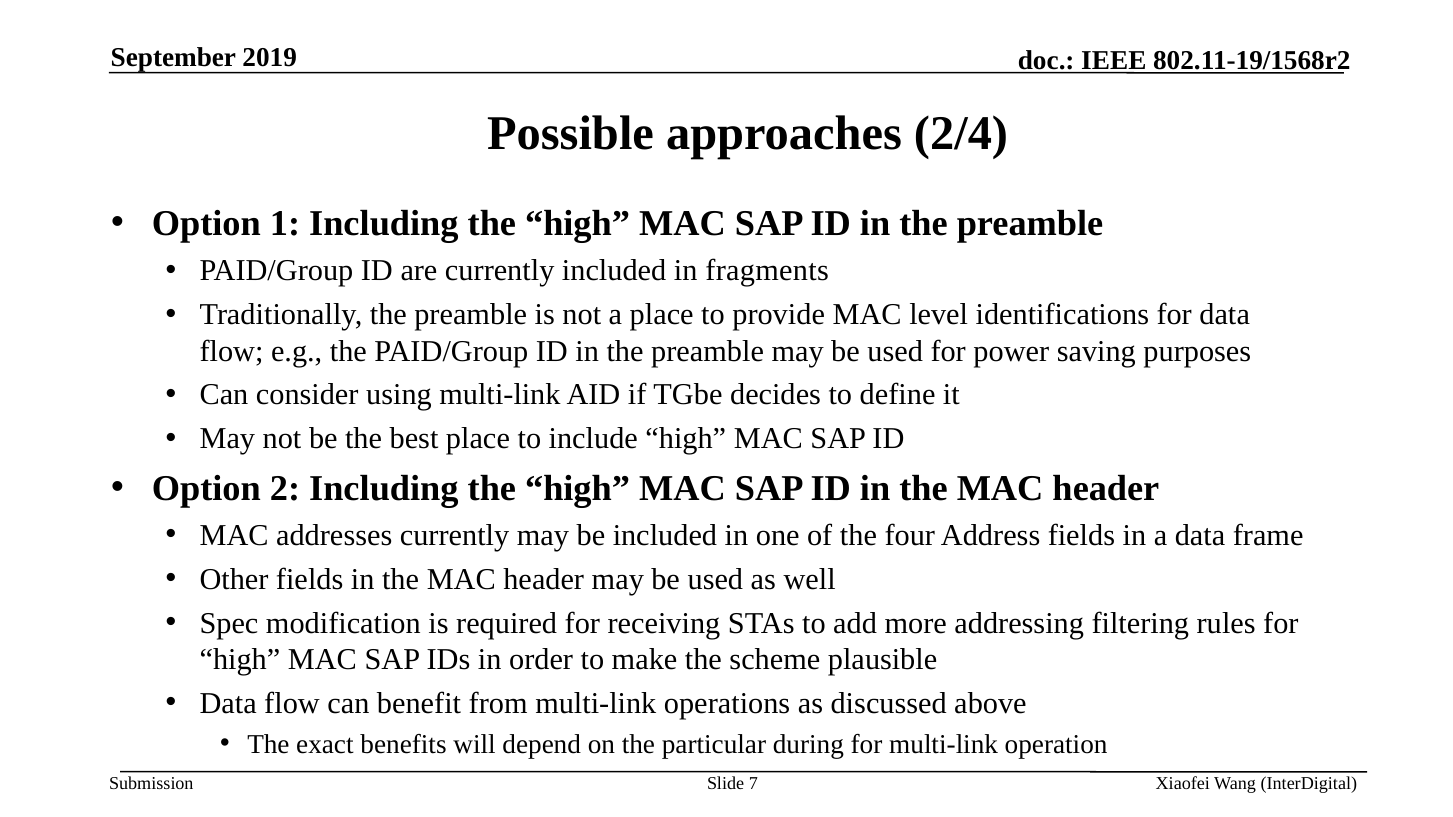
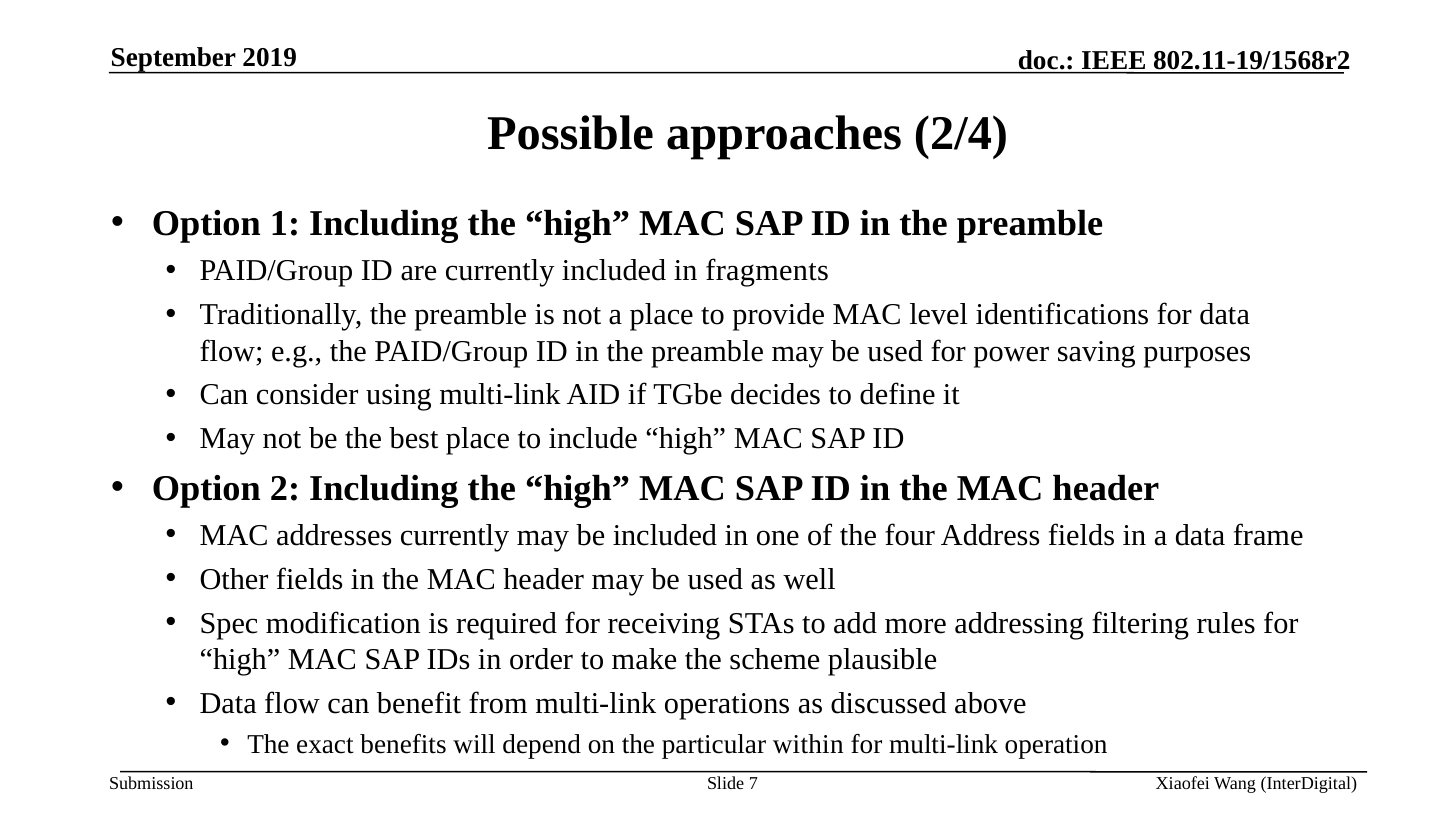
during: during -> within (808, 745)
